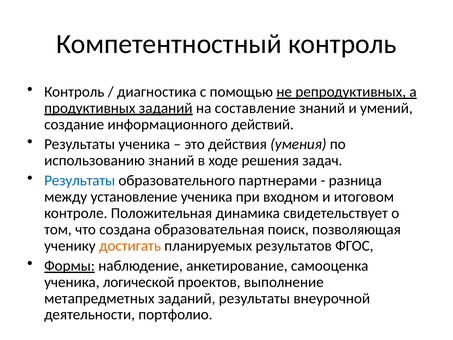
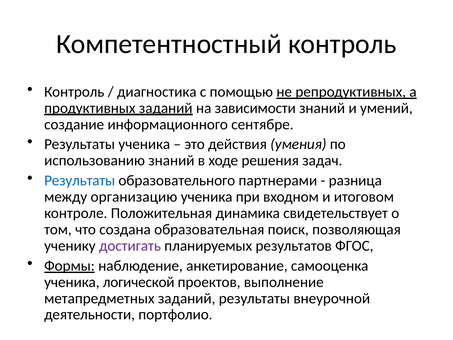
составление: составление -> зависимости (255, 108)
действий: действий -> сентябре (262, 124)
установление: установление -> организацию (134, 197)
достигать colour: orange -> purple (130, 246)
